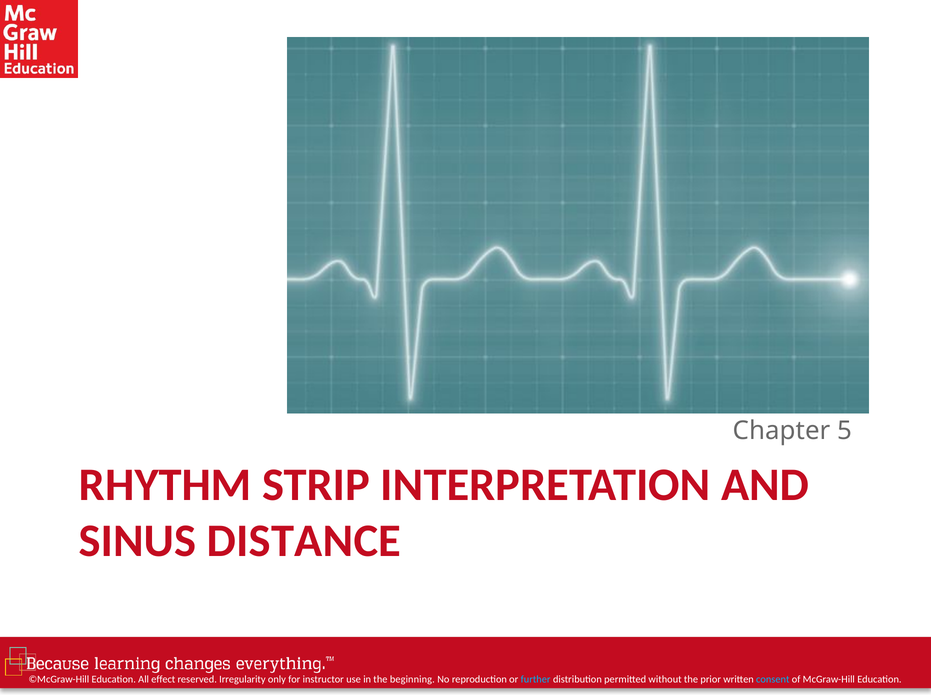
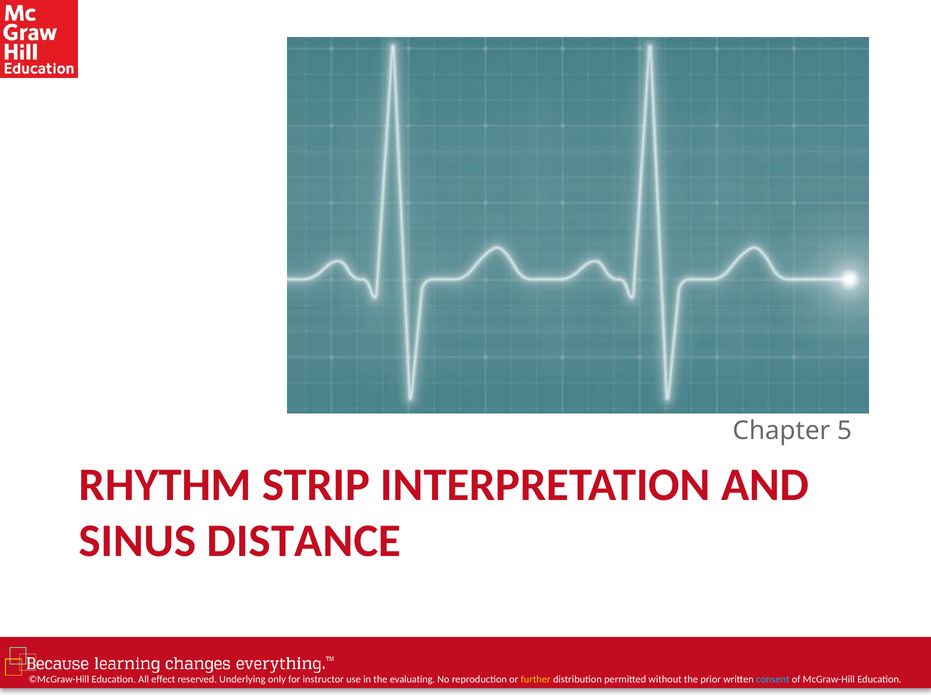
Irregularity: Irregularity -> Underlying (242, 679)
beginning: beginning -> evaluating (412, 679)
further colour: light blue -> yellow (536, 679)
